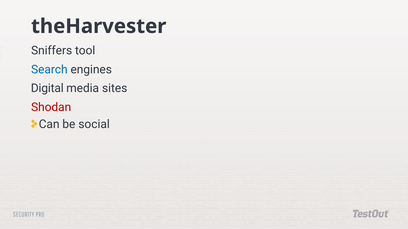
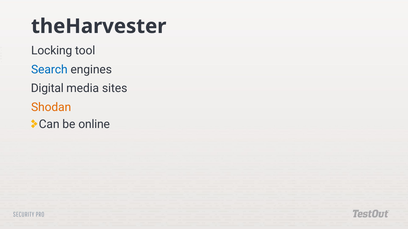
Sniffers: Sniffers -> Locking (52, 51)
Shodan colour: red -> orange (51, 107)
social: social -> online (94, 124)
